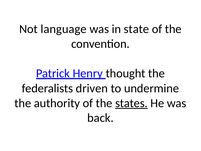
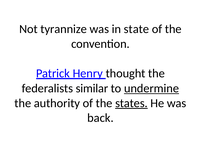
language: language -> tyrannize (64, 29)
driven: driven -> similar (92, 88)
undermine underline: none -> present (152, 88)
